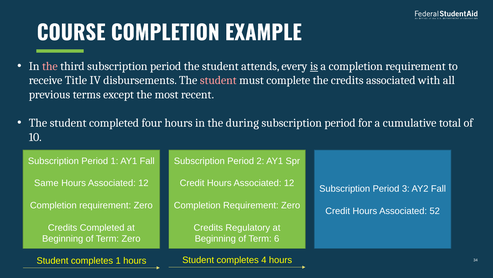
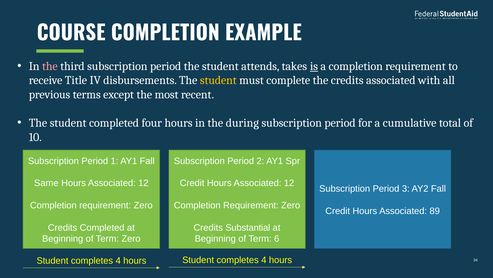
every: every -> takes (294, 66)
student colour: pink -> yellow (218, 80)
52: 52 -> 89 (435, 210)
Regulatory: Regulatory -> Substantial (248, 227)
1: 1 -> 4 (118, 260)
